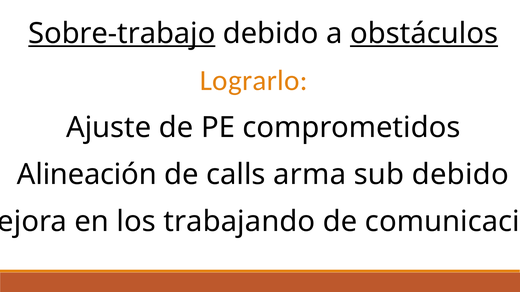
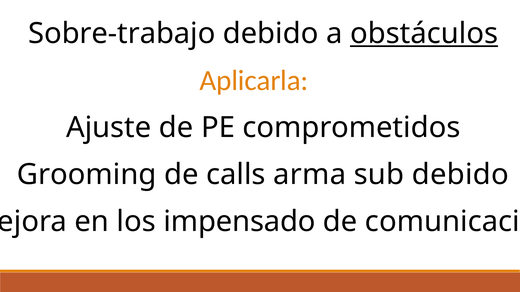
Sobre-trabajo underline: present -> none (122, 34)
Lograrlo: Lograrlo -> Aplicarla (254, 81)
Alineación: Alineación -> Grooming (87, 175)
trabajando: trabajando -> impensado (240, 222)
